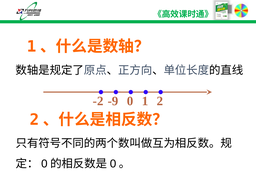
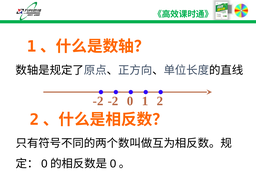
-9: -9 -> -2 (113, 101)
